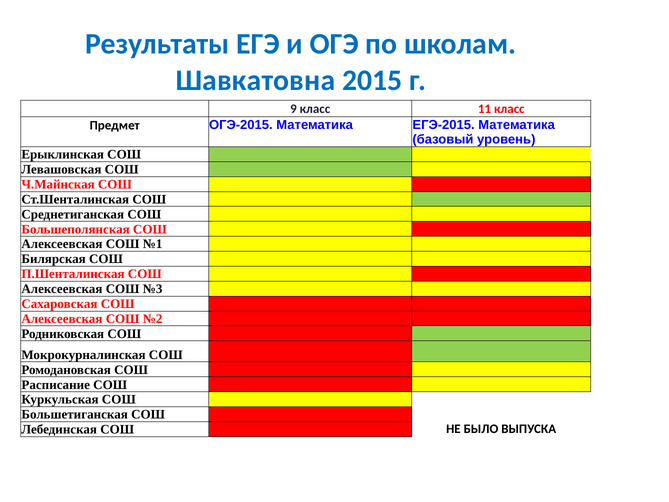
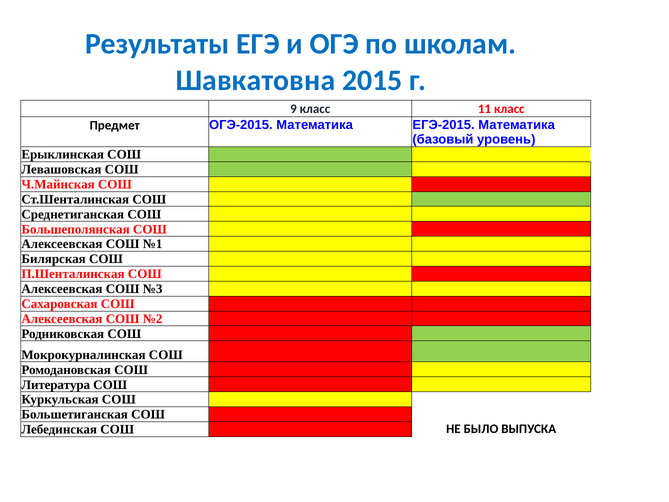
Расписание: Расписание -> Литература (56, 385)
